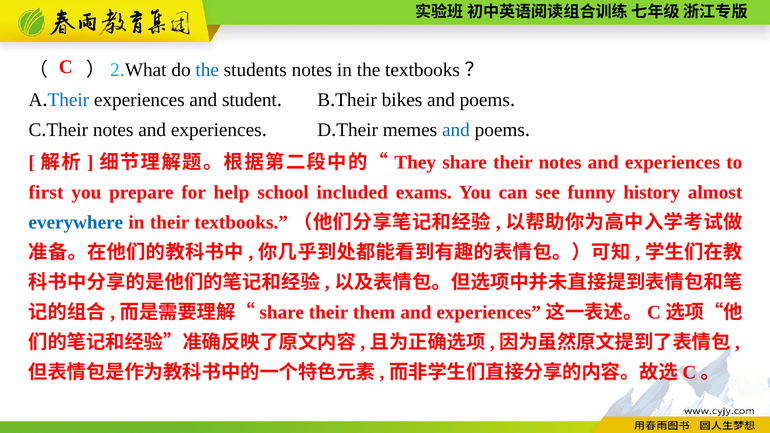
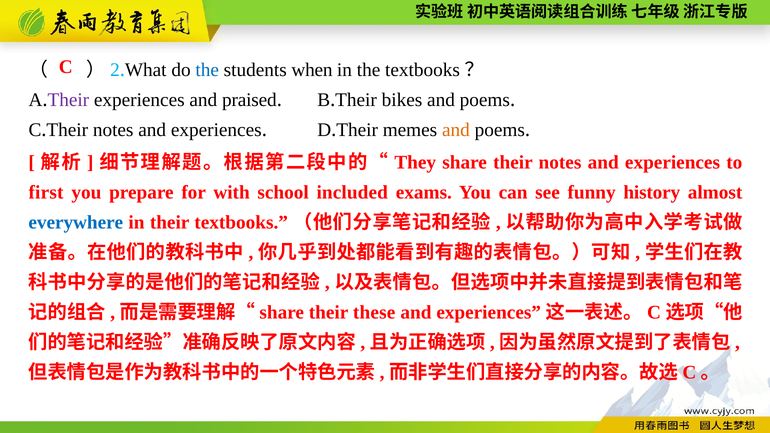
students notes: notes -> when (312, 70)
Their colour: blue -> purple (68, 100)
student: student -> praised (249, 100)
and colour: blue -> orange (456, 130)
help: help -> with (232, 192)
them: them -> these (374, 312)
